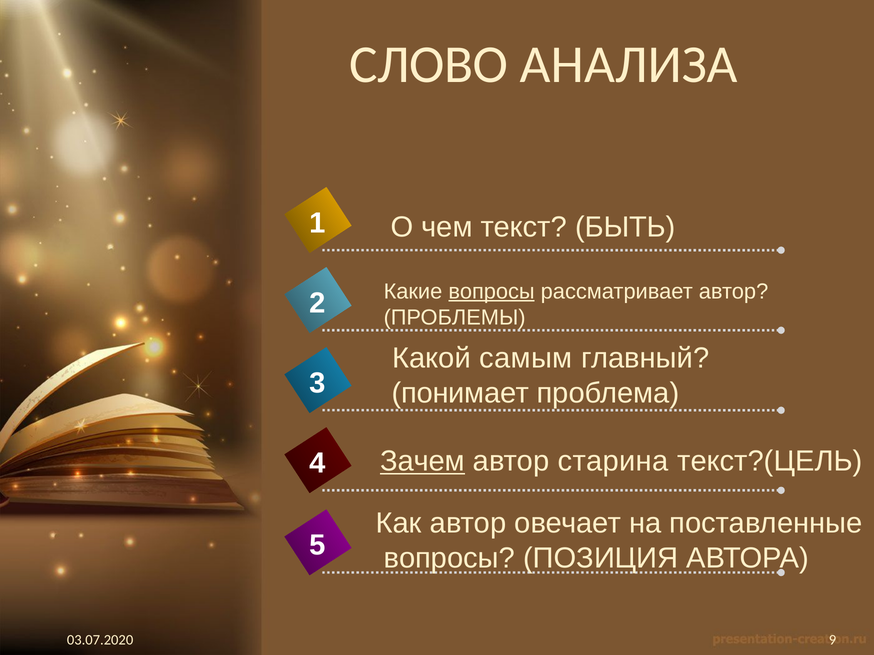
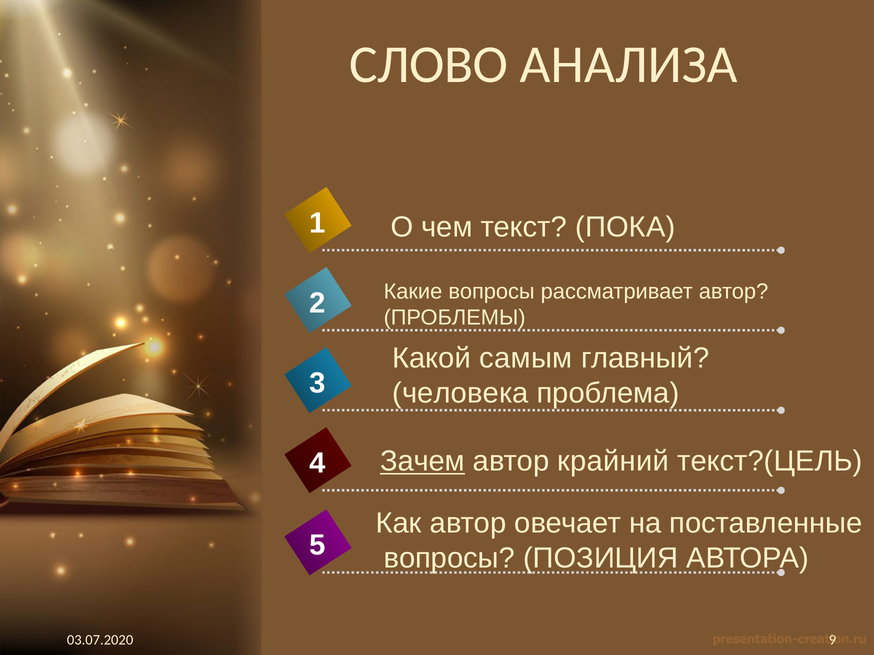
БЫТЬ: БЫТЬ -> ПОКА (625, 227)
вопросы underline: present -> none (492, 292)
понимает: понимает -> человека (460, 393)
старина: старина -> крайний (613, 462)
